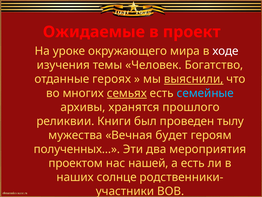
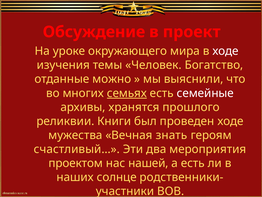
Ожидаемые: Ожидаемые -> Обсуждение (94, 32)
героях: героях -> можно (112, 79)
выяснили underline: present -> none (194, 79)
семейные colour: light blue -> white (205, 93)
проведен тылу: тылу -> ходе (230, 121)
будет: будет -> знать (172, 135)
полученных…: полученных… -> счастливый… (77, 149)
